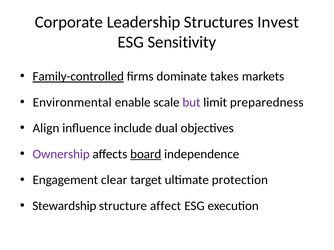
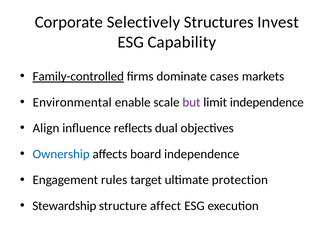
Leadership: Leadership -> Selectively (143, 22)
Sensitivity: Sensitivity -> Capability (182, 42)
takes: takes -> cases (224, 77)
limit preparedness: preparedness -> independence (267, 103)
include: include -> reflects (133, 128)
Ownership colour: purple -> blue (61, 154)
board underline: present -> none (146, 154)
clear: clear -> rules (114, 180)
